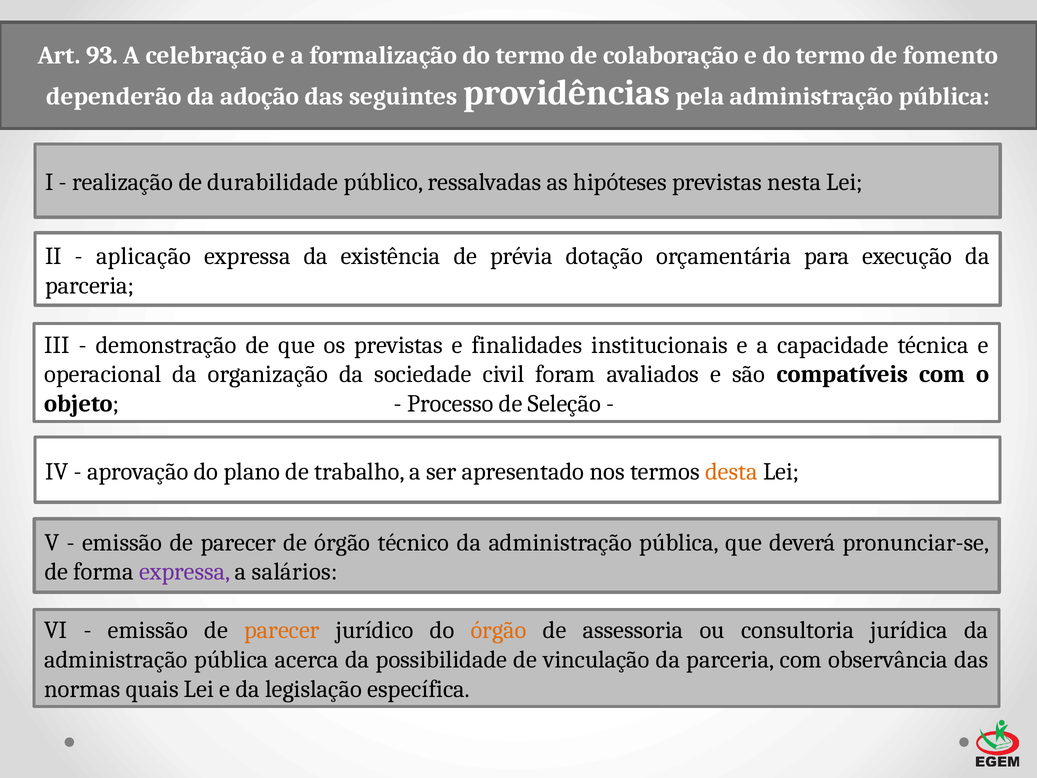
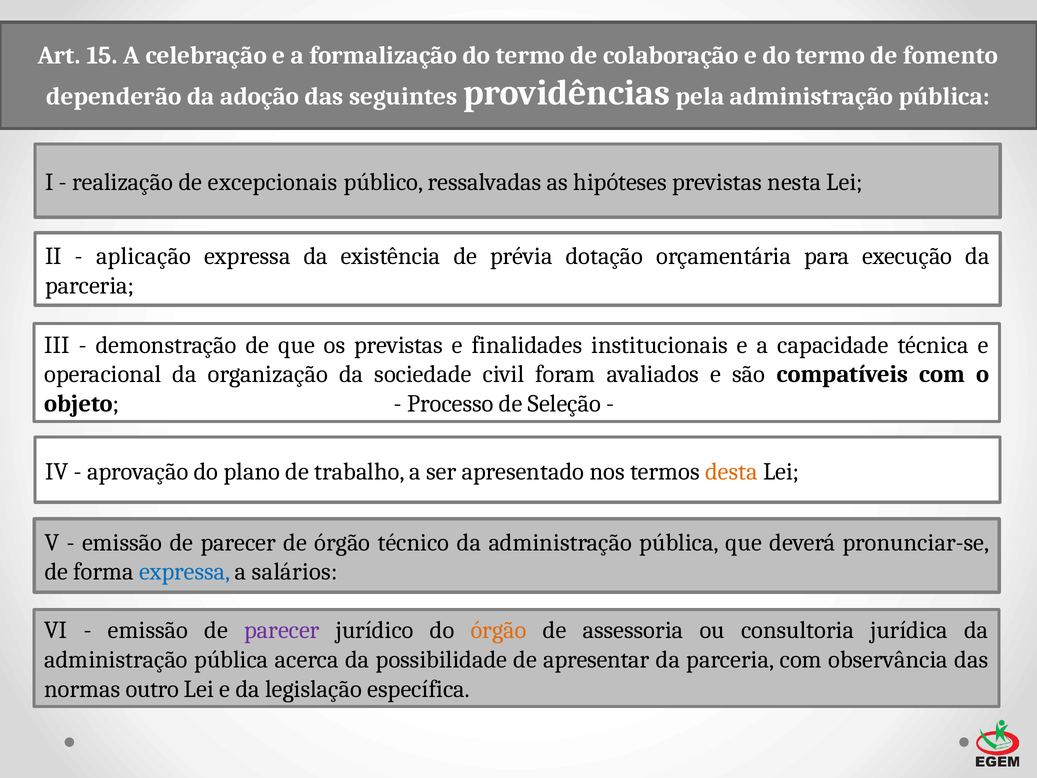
93: 93 -> 15 (102, 56)
durabilidade: durabilidade -> excepcionais (273, 182)
expressa colour: purple -> blue (185, 572)
parecer colour: orange -> purple (282, 630)
vinculação: vinculação -> apresentar (596, 660)
quais: quais -> outro (152, 689)
